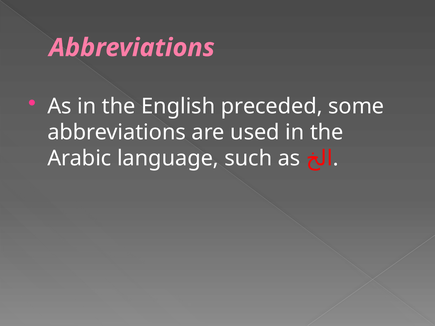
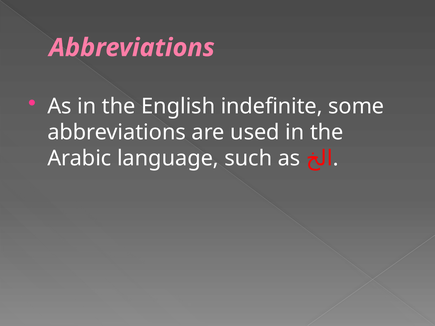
preceded: preceded -> indefinite (272, 106)
